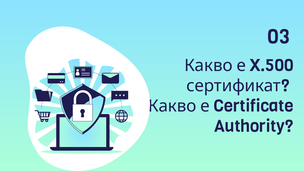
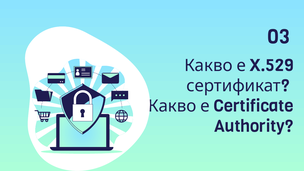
X.500: X.500 -> X.529 (272, 66)
